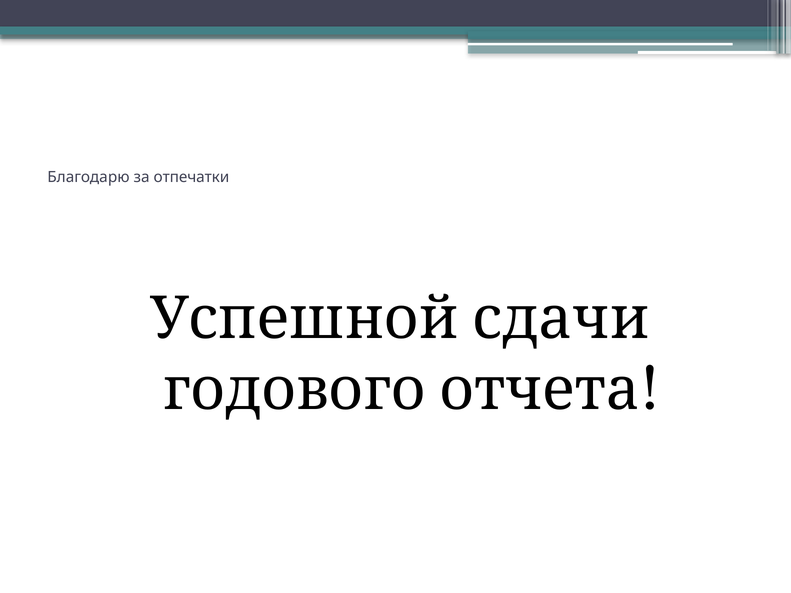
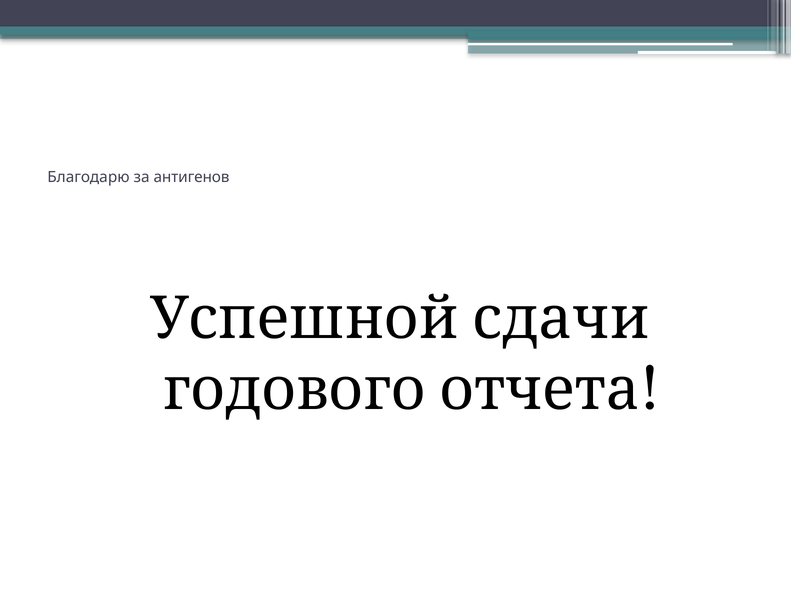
отпечатки: отпечатки -> антигенов (192, 177)
